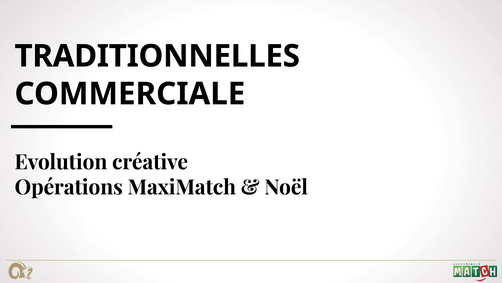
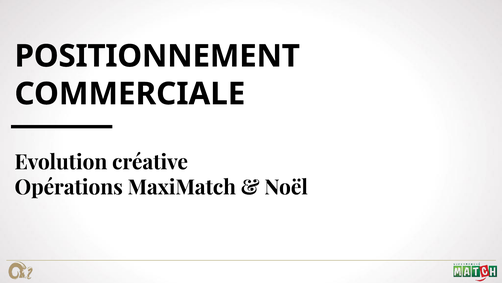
TRADITIONNELLES: TRADITIONNELLES -> POSITIONNEMENT (157, 56)
